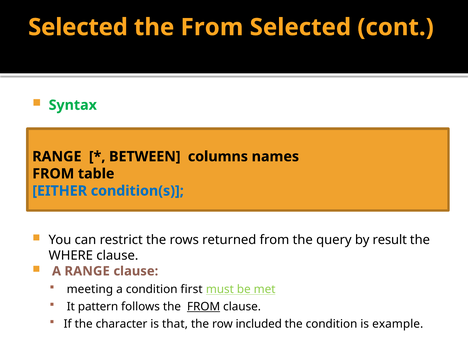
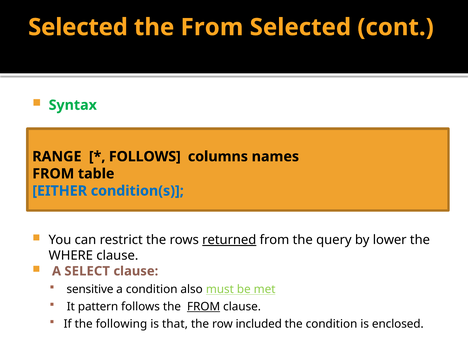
BETWEEN: BETWEEN -> FOLLOWS (145, 157)
returned underline: none -> present (229, 240)
result: result -> lower (390, 240)
A RANGE: RANGE -> SELECT (87, 271)
meeting: meeting -> sensitive (90, 289)
first: first -> also (192, 289)
character: character -> following (121, 324)
example: example -> enclosed (398, 324)
